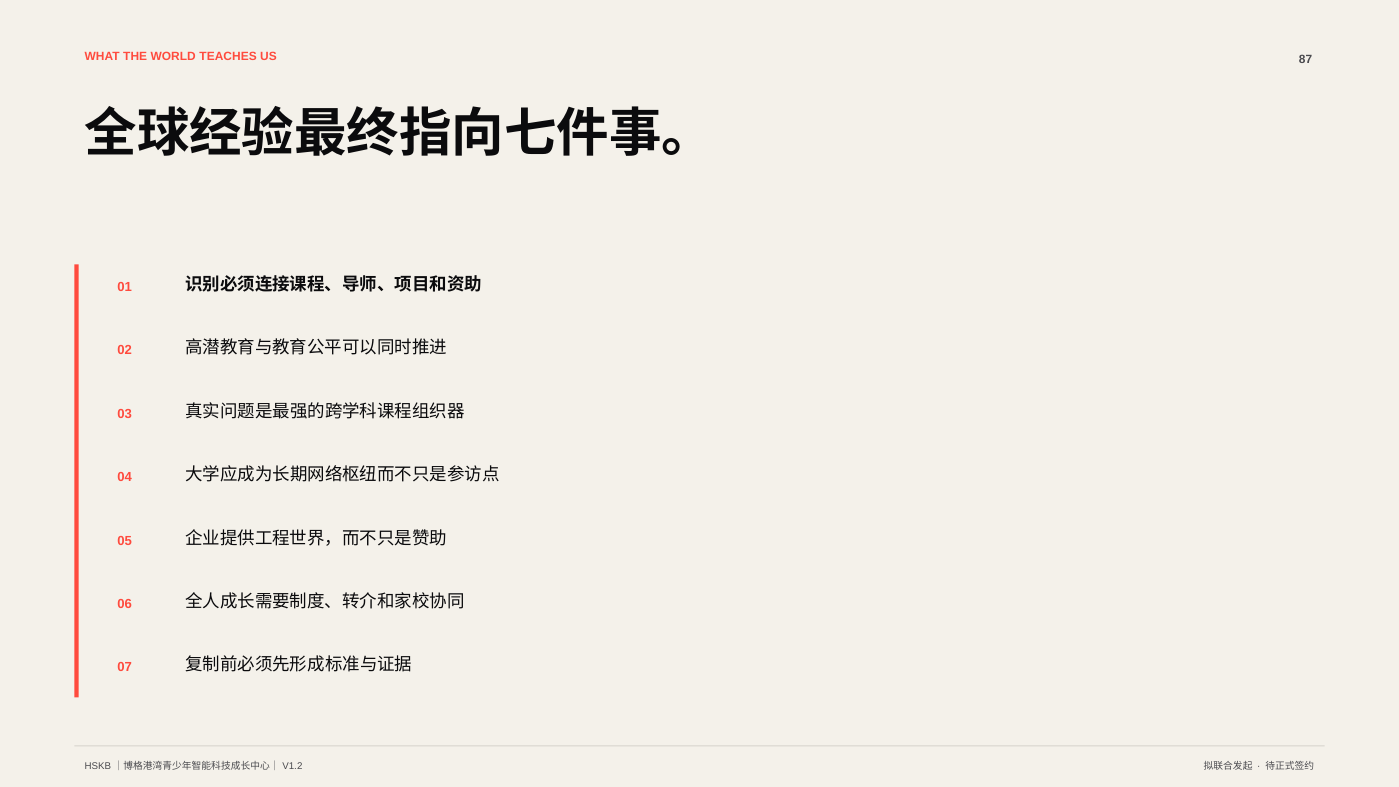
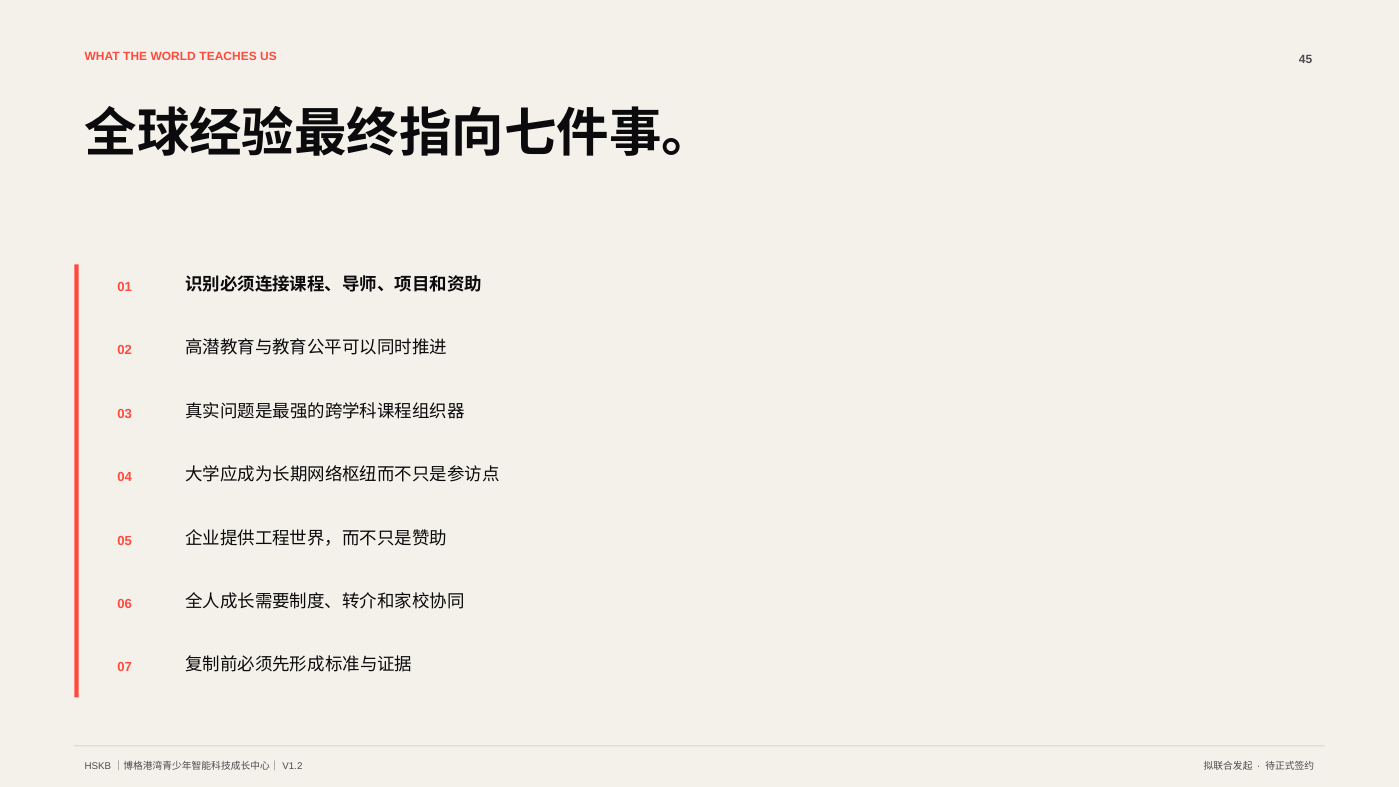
87: 87 -> 45 (1306, 59)
